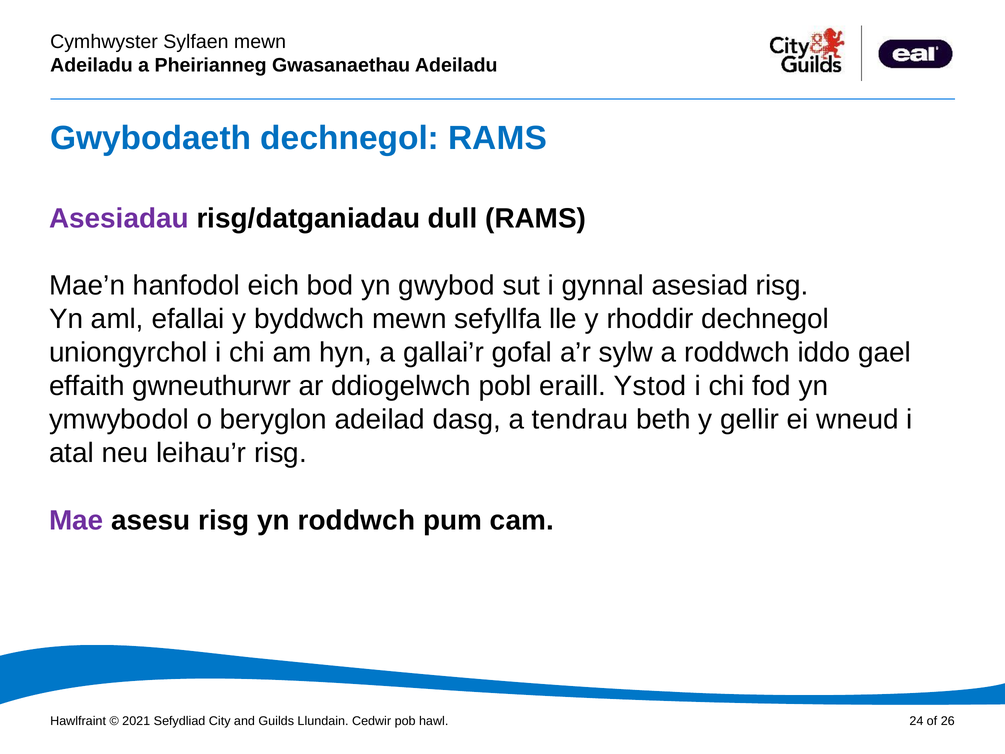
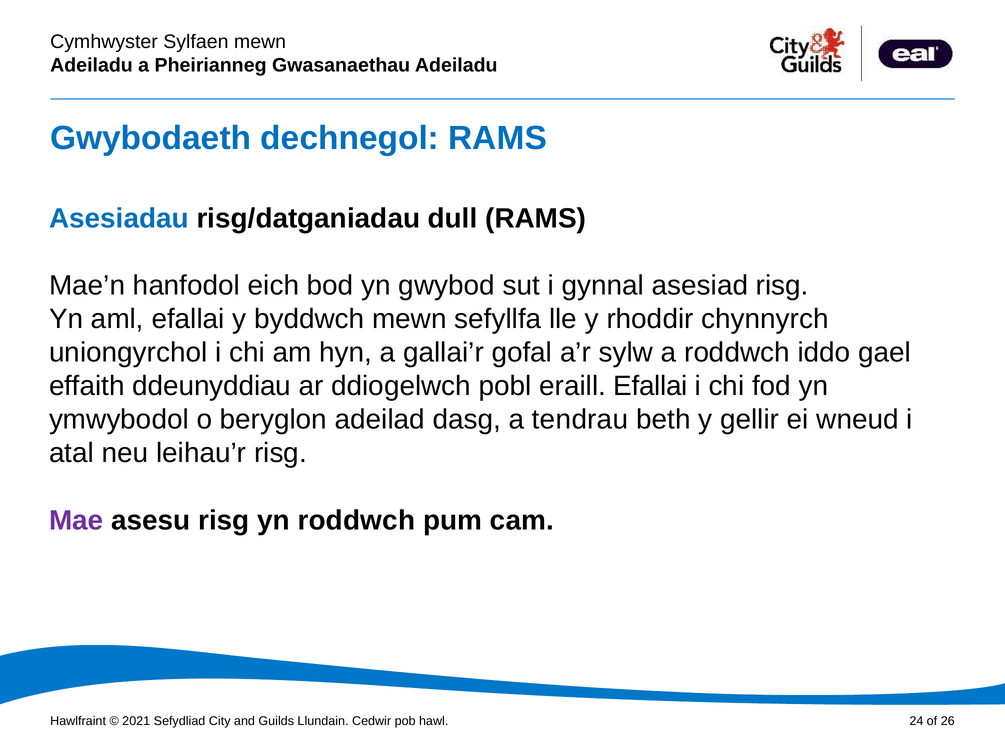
Asesiadau colour: purple -> blue (119, 218)
dechnegol: dechnegol -> chynnyrch (765, 319)
gwneuthurwr: gwneuthurwr -> ddeunyddiau (212, 386)
eraill Ystod: Ystod -> Efallai (650, 386)
